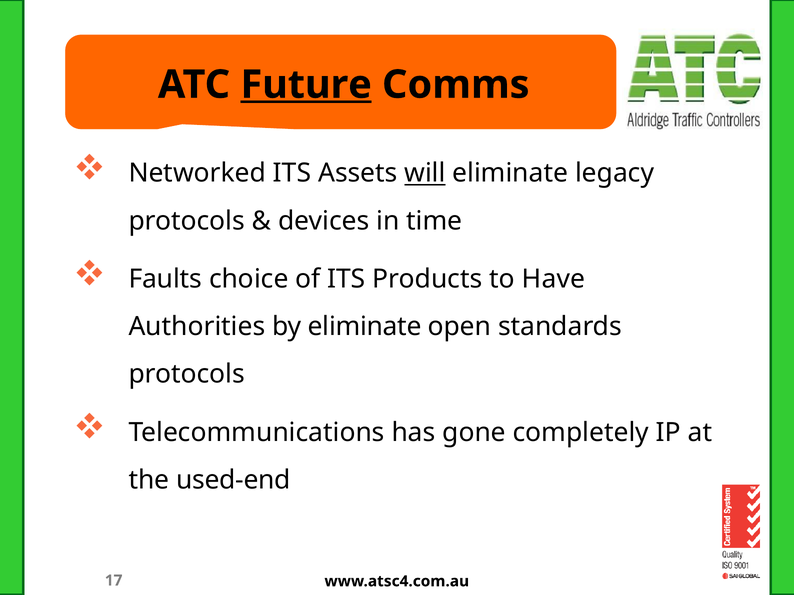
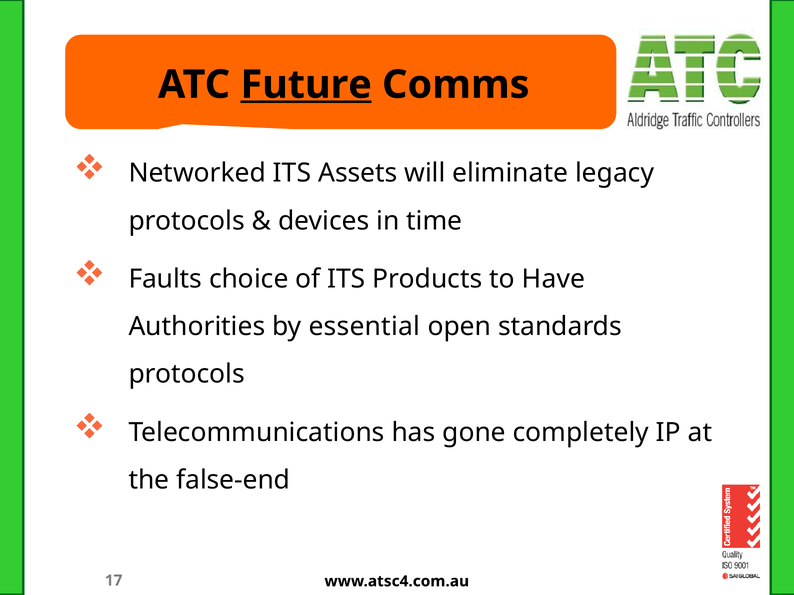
will underline: present -> none (425, 173)
by eliminate: eliminate -> essential (364, 327)
used-end: used-end -> false-end (233, 480)
